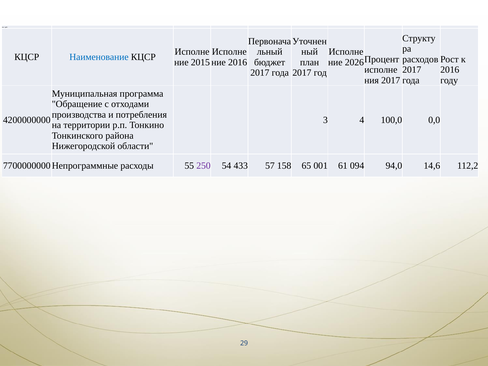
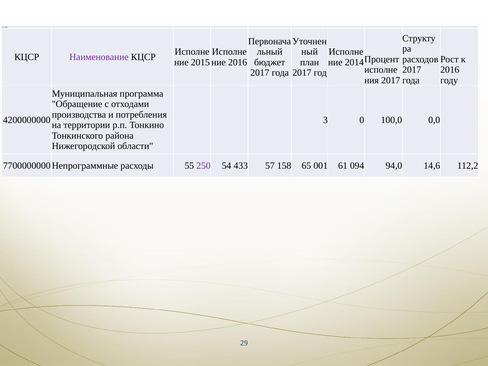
Наименование colour: blue -> purple (99, 57)
2026: 2026 -> 2014 (354, 62)
4: 4 -> 0 (362, 120)
